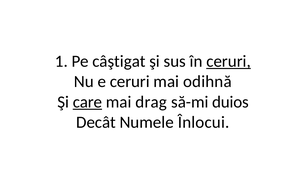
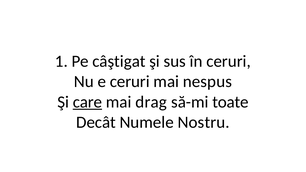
ceruri underline: present -> none (229, 61)
odihnă: odihnă -> nespus (207, 82)
duios: duios -> toate (231, 102)
Înlocui: Înlocui -> Nostru (204, 122)
